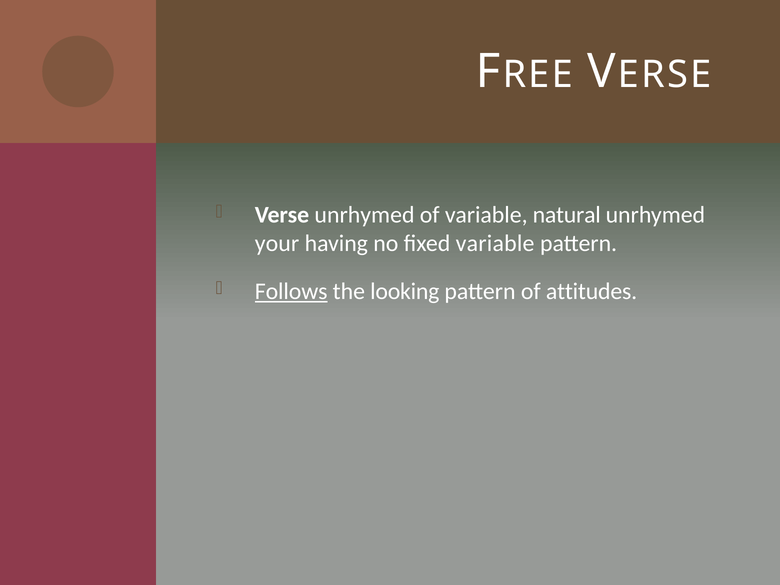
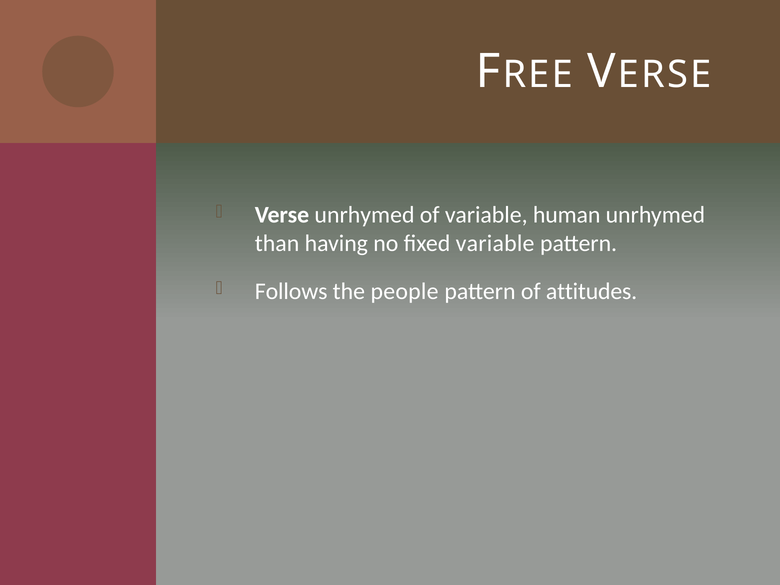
natural: natural -> human (567, 215)
your: your -> than (277, 243)
Follows underline: present -> none (291, 292)
looking: looking -> people (405, 292)
